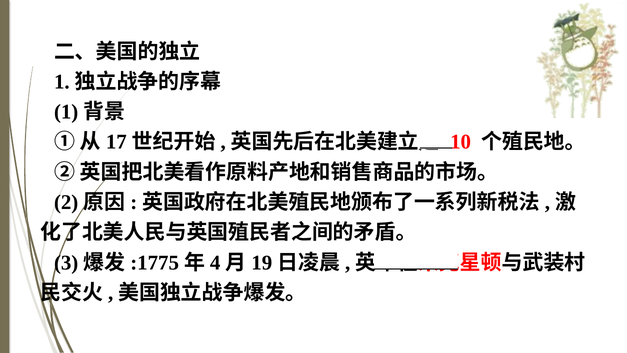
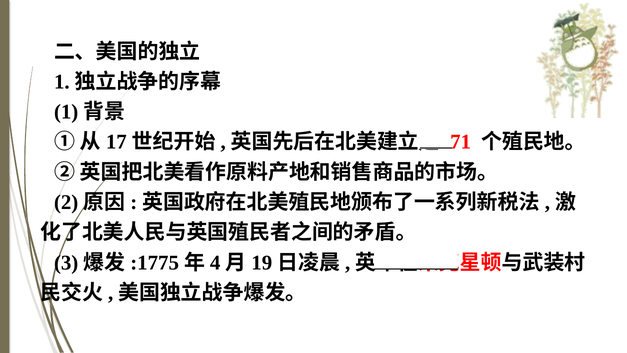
10: 10 -> 71 (461, 142)
